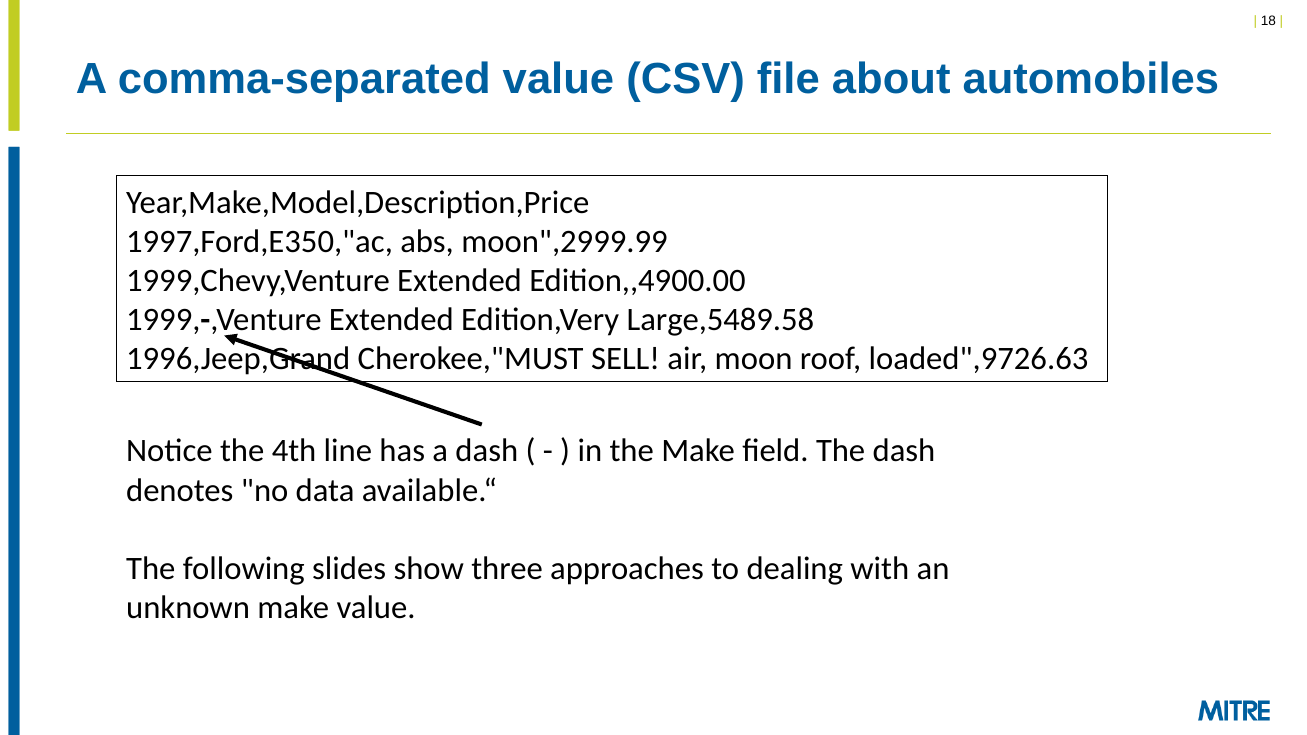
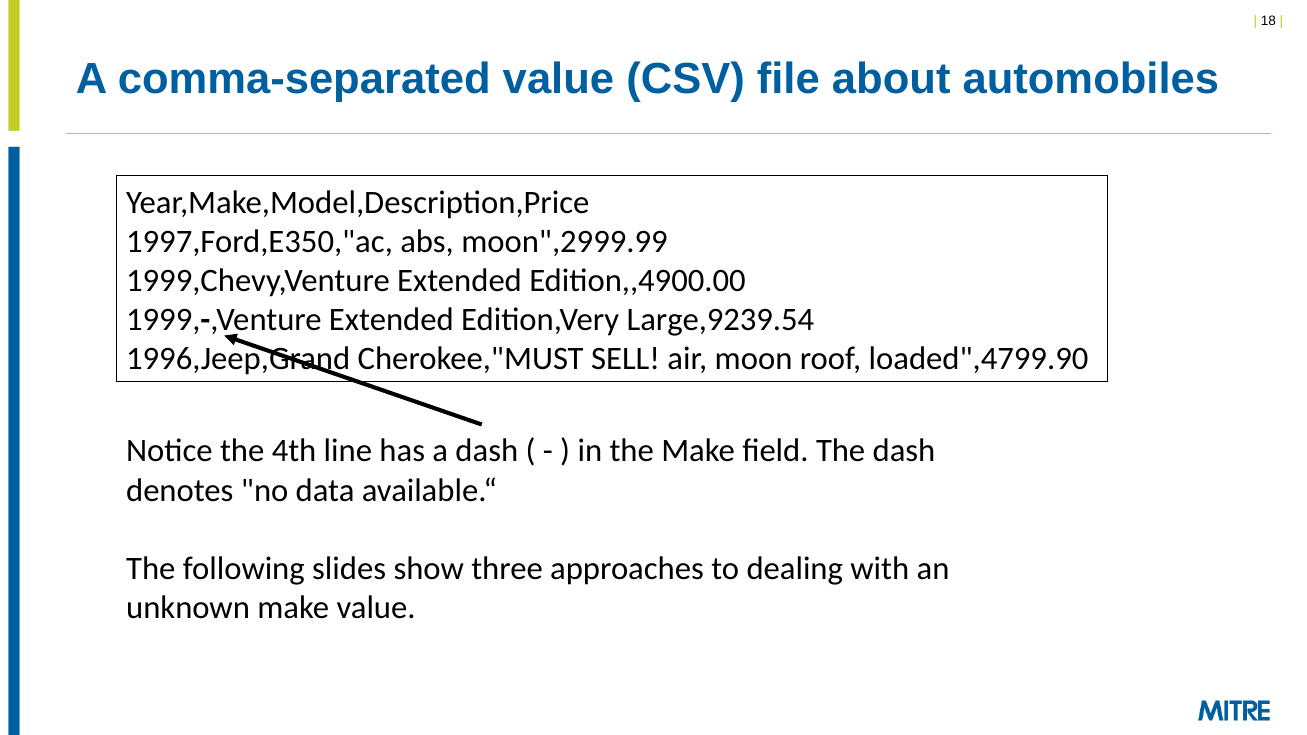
Large,5489.58: Large,5489.58 -> Large,9239.54 (720, 320)
loaded",9726.63: loaded",9726.63 -> loaded",4799.90 (979, 359)
